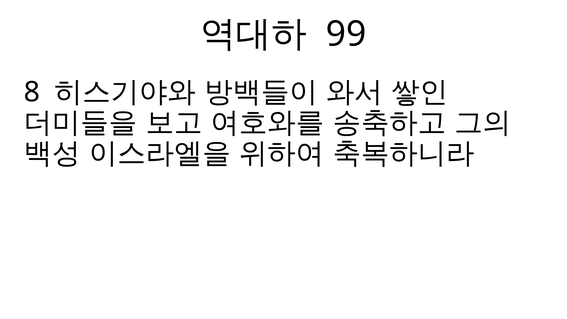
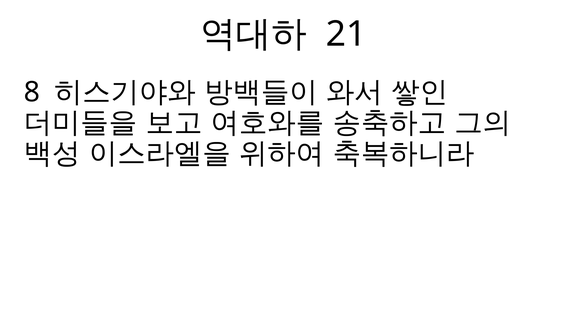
99: 99 -> 21 (346, 34)
